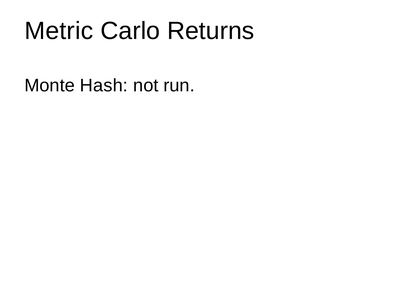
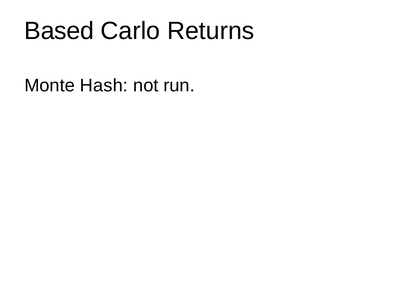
Metric: Metric -> Based (59, 31)
